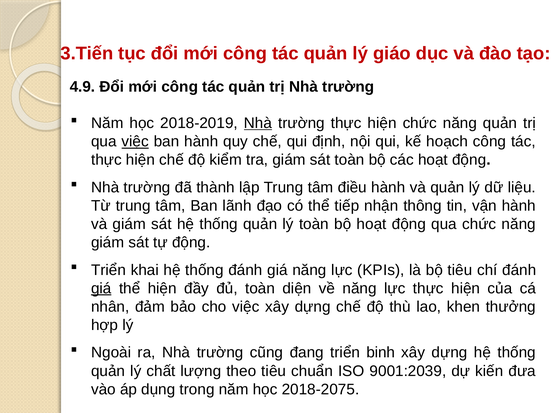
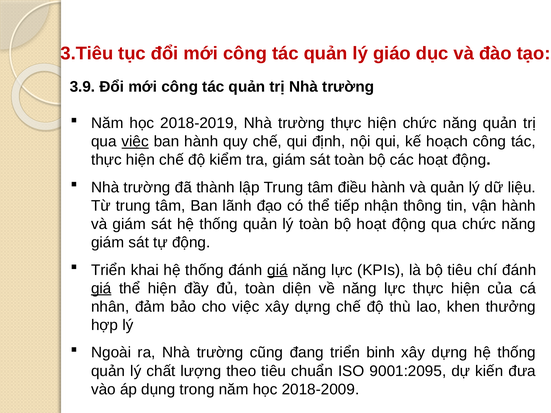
3.Tiến: 3.Tiến -> 3.Tiêu (87, 53)
4.9: 4.9 -> 3.9 (82, 87)
Nhà underline: present -> none (258, 123)
giá underline: none -> present (277, 270)
9001:2039: 9001:2039 -> 9001:2095 (408, 371)
2018-2075: 2018-2075 -> 2018-2009 (321, 390)
